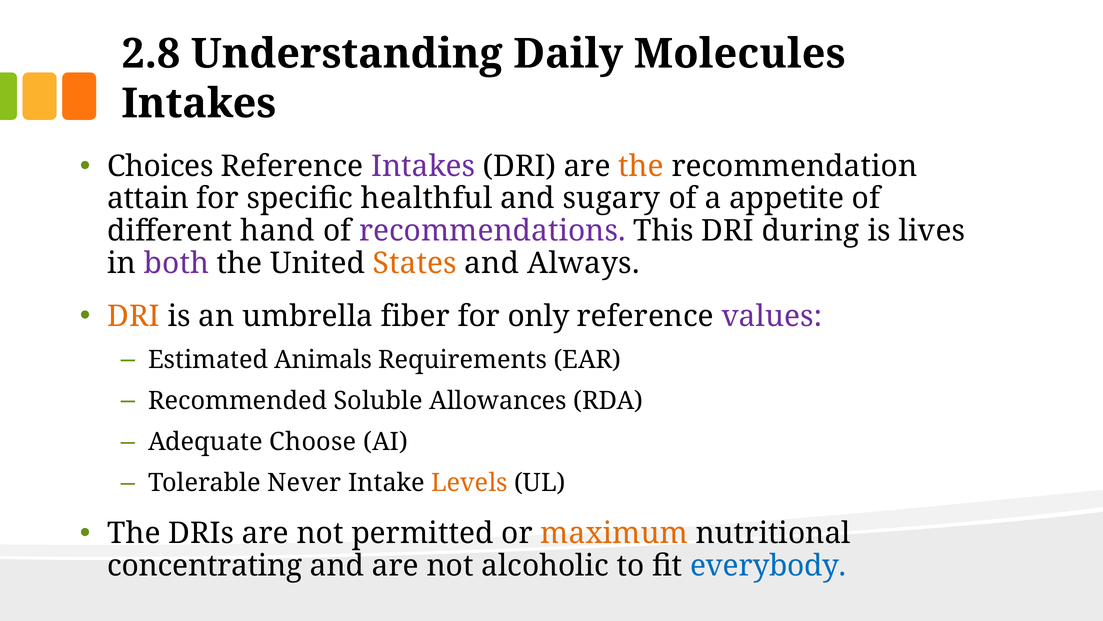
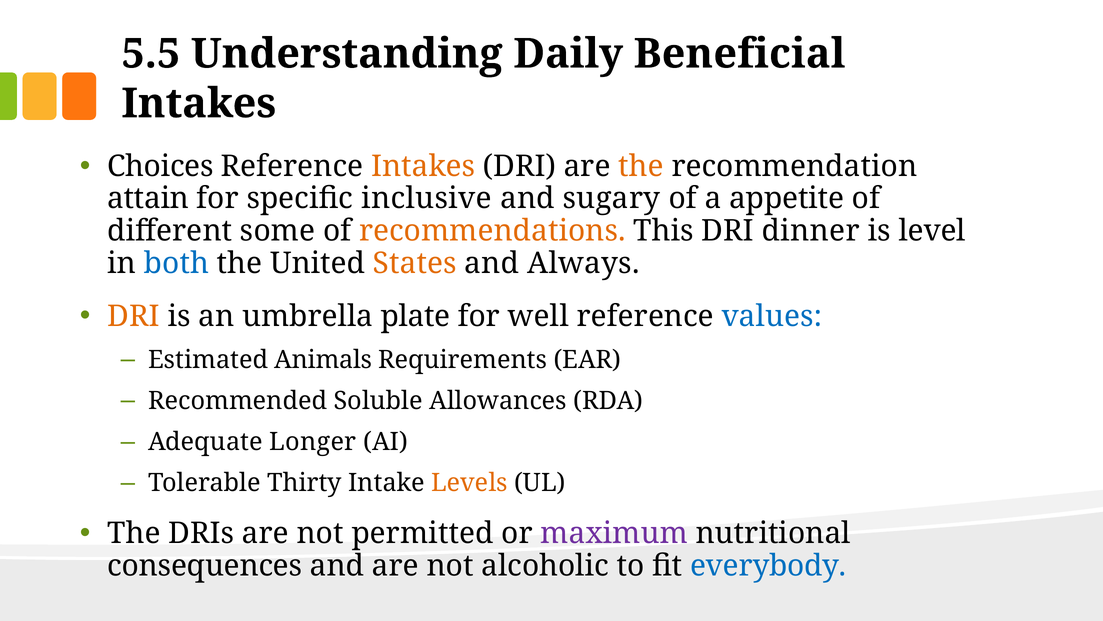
2.8: 2.8 -> 5.5 (151, 54)
Molecules: Molecules -> Beneficial (740, 54)
Intakes colour: purple -> orange (423, 166)
healthful: healthful -> inclusive (427, 199)
hand: hand -> some (278, 231)
recommendations colour: purple -> orange (492, 231)
during: during -> dinner (811, 231)
lives: lives -> level (932, 231)
both colour: purple -> blue (177, 263)
fiber: fiber -> plate (415, 316)
only: only -> well (538, 316)
values colour: purple -> blue (772, 316)
Choose: Choose -> Longer (313, 442)
Never: Never -> Thirty (304, 483)
maximum colour: orange -> purple (614, 533)
concentrating: concentrating -> consequences (205, 565)
